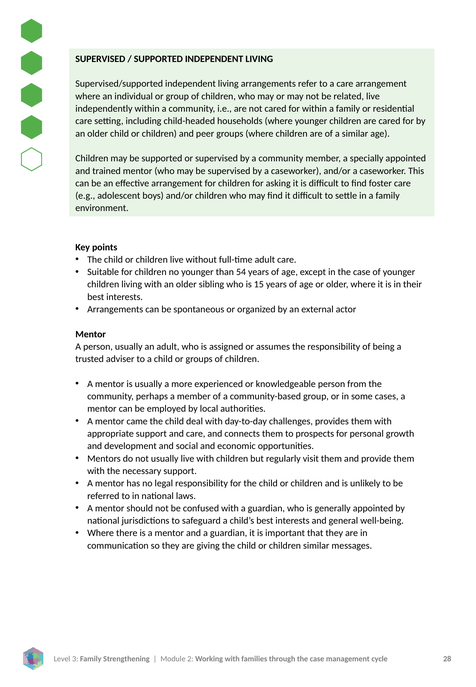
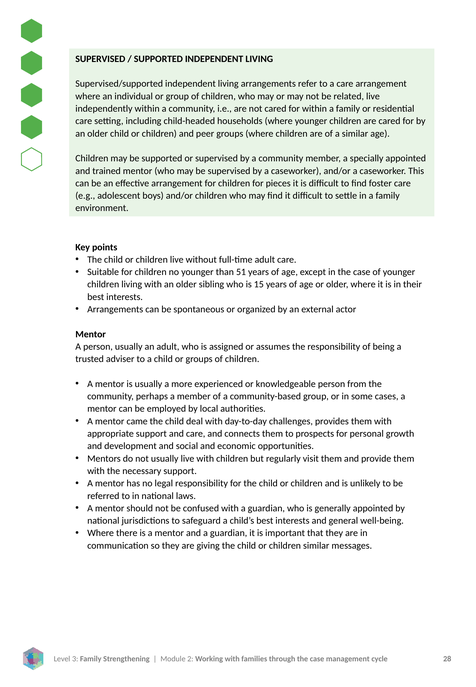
asking: asking -> pieces (278, 183)
54: 54 -> 51 (241, 272)
